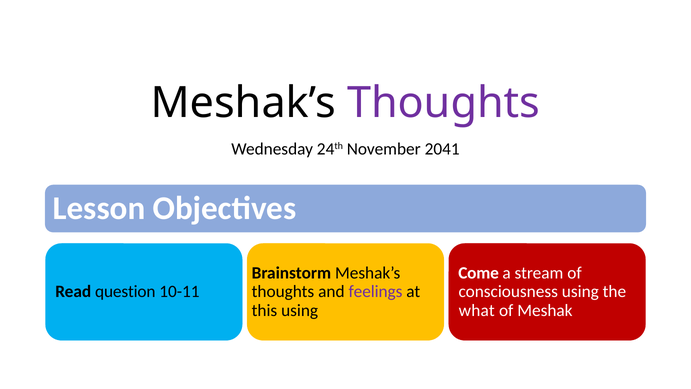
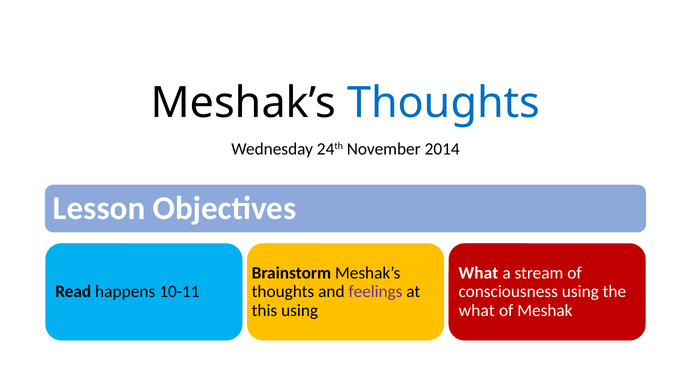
Thoughts colour: purple -> blue (444, 103)
2041: 2041 -> 2014 (442, 149)
Come: Come -> What (478, 273)
question: question -> happens (125, 292)
